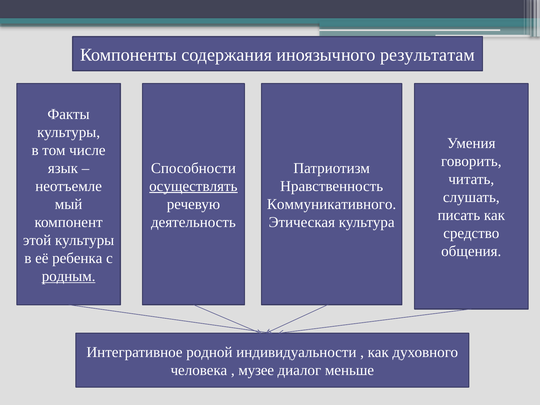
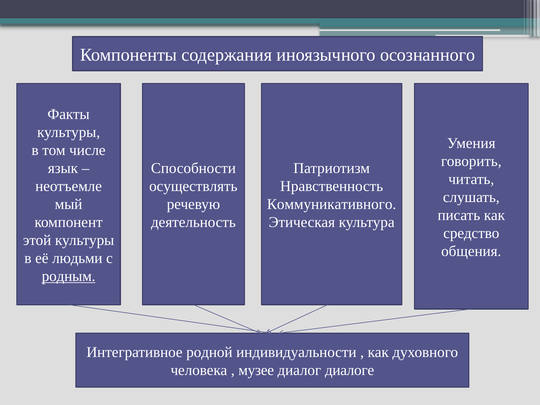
результатам: результатам -> осознанного (428, 55)
осуществлять underline: present -> none (193, 186)
ребенка: ребенка -> людьми (77, 258)
меньше: меньше -> диалоге (350, 370)
